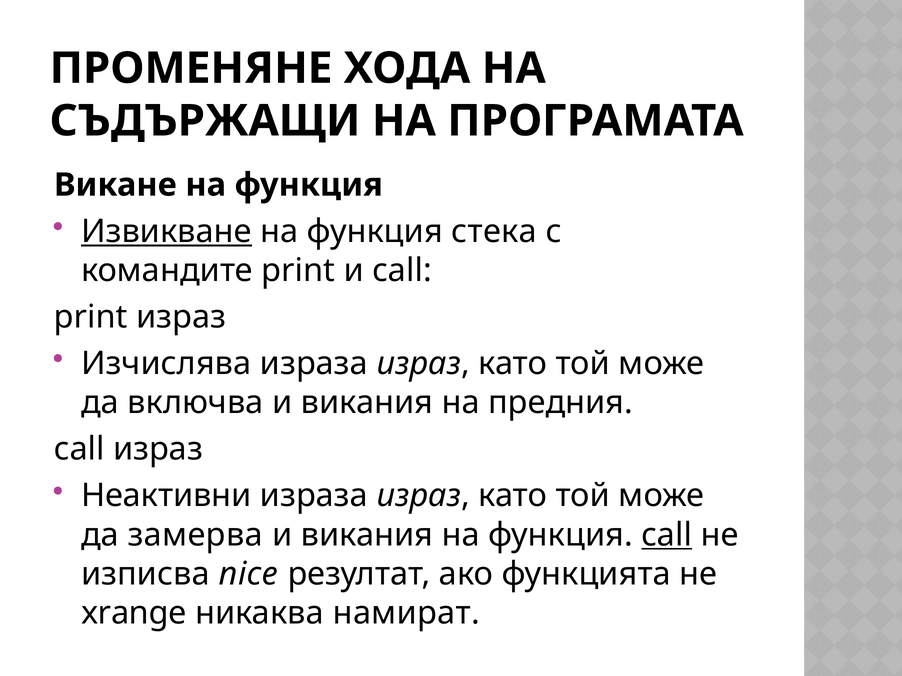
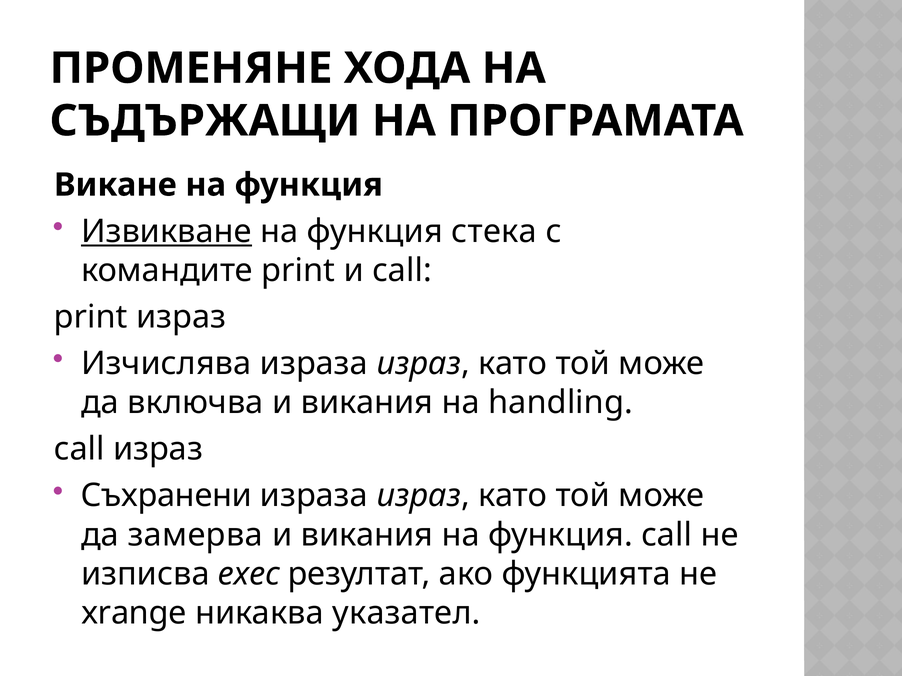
предния: предния -> handling (561, 403)
Неактивни: Неактивни -> Съхранени (166, 496)
call underline: present -> none (667, 535)
nice: nice -> exec (249, 574)
намират: намират -> указател (406, 613)
